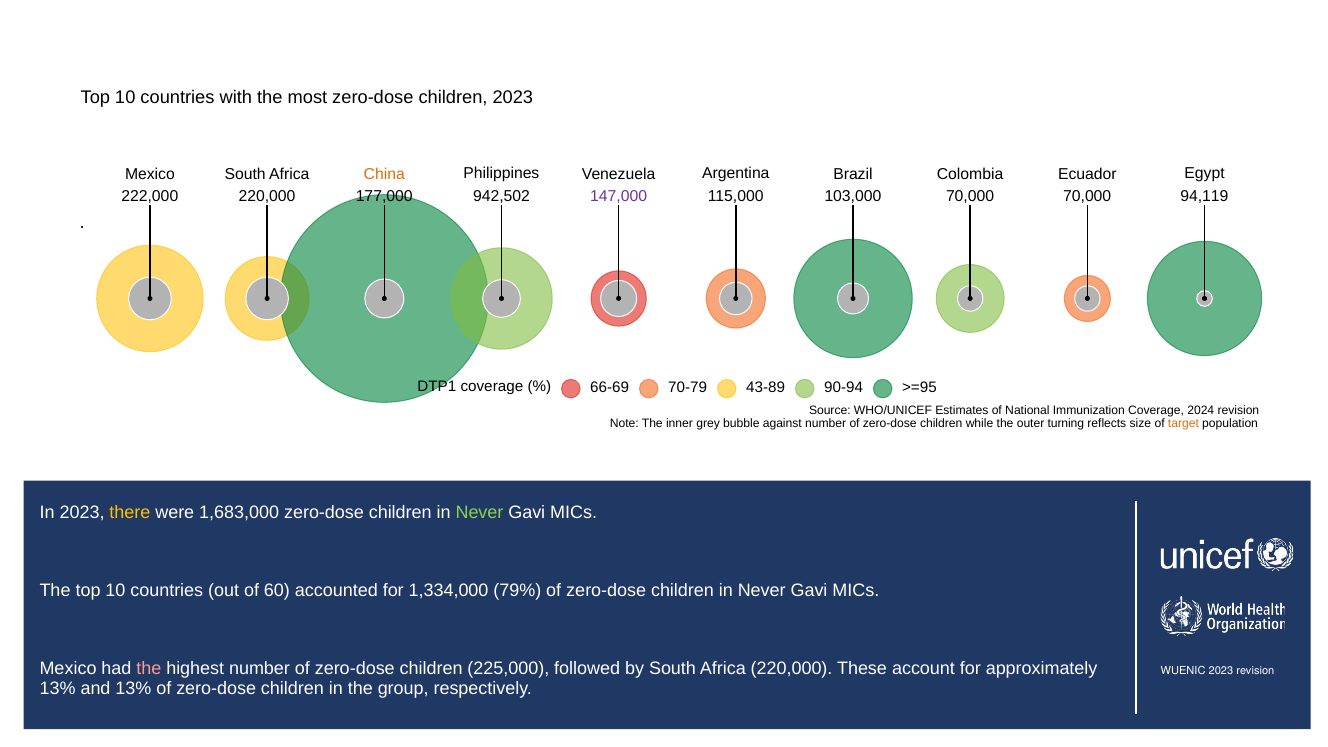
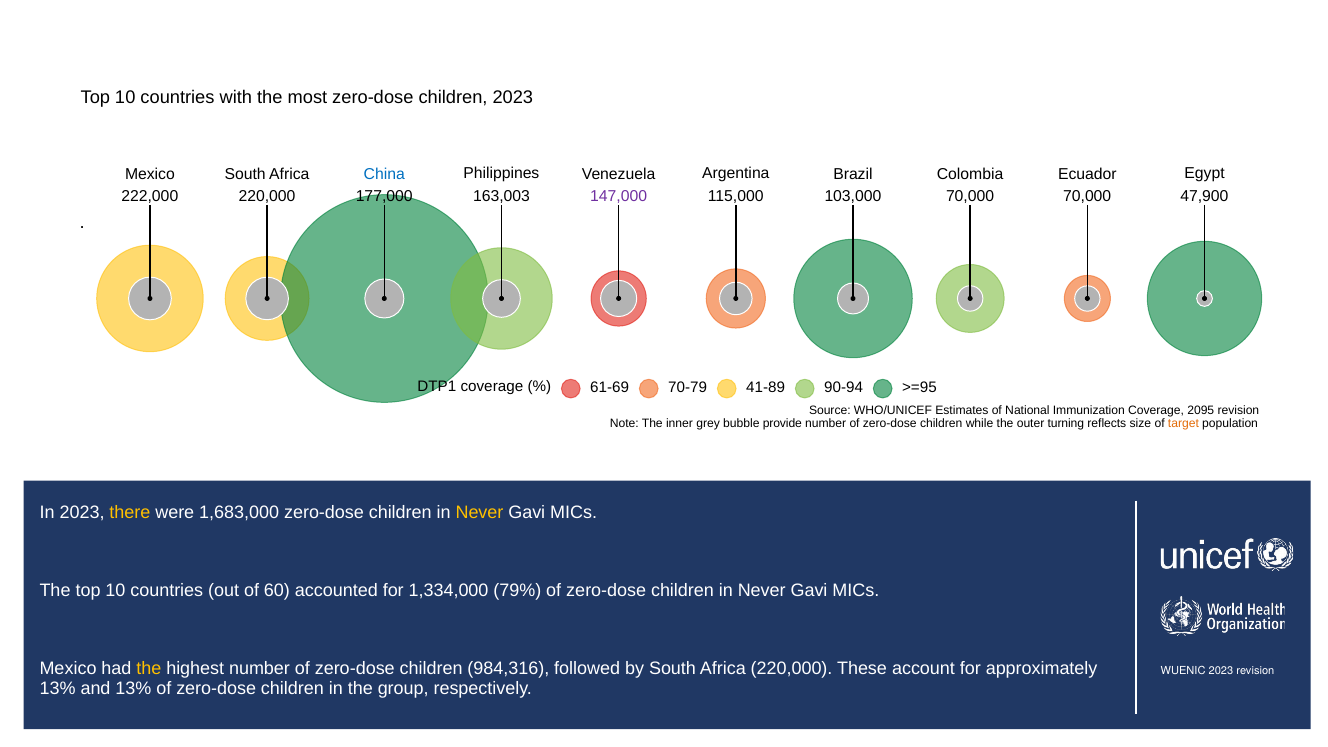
China colour: orange -> blue (384, 174)
942,502: 942,502 -> 163,003 (501, 196)
94,119: 94,119 -> 47,900 (1204, 196)
66-69: 66-69 -> 61-69 (610, 388)
43-89: 43-89 -> 41-89 (766, 388)
2024: 2024 -> 2095 (1201, 411)
against: against -> provide (782, 424)
Never colour: light green -> yellow (479, 513)
the colour: pink -> yellow (149, 669)
225,000: 225,000 -> 984,316 (508, 669)
